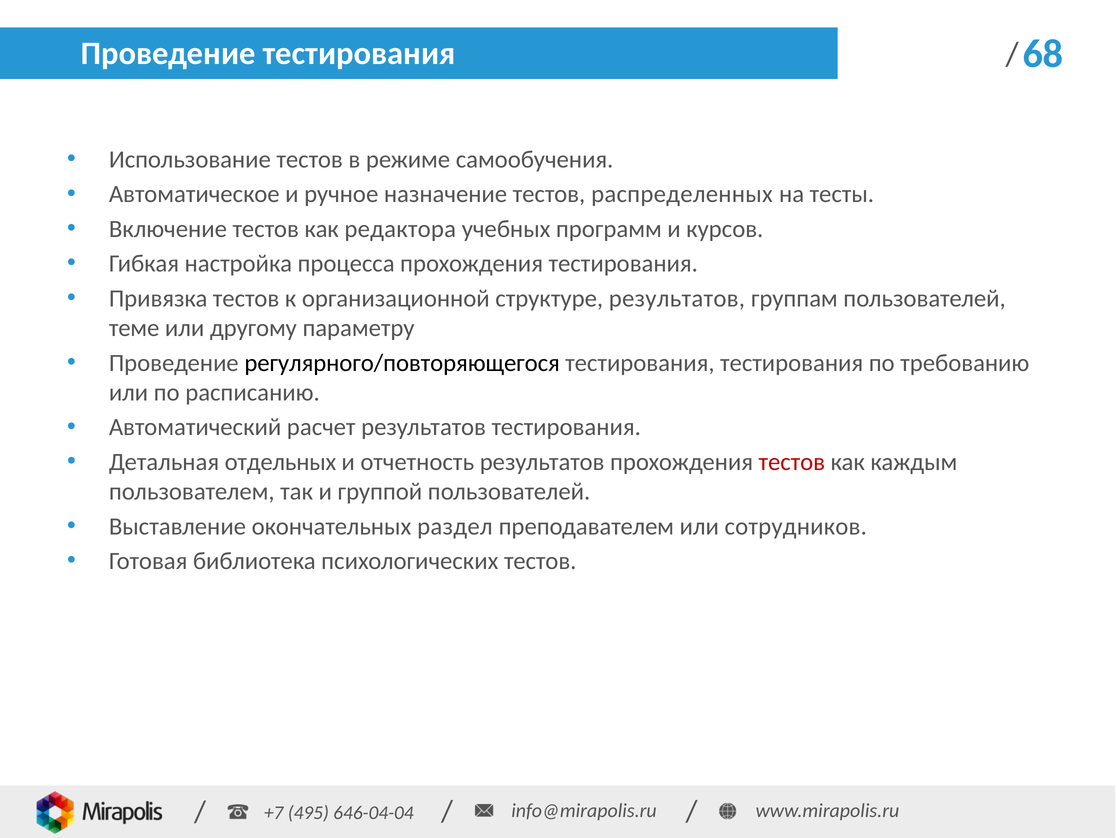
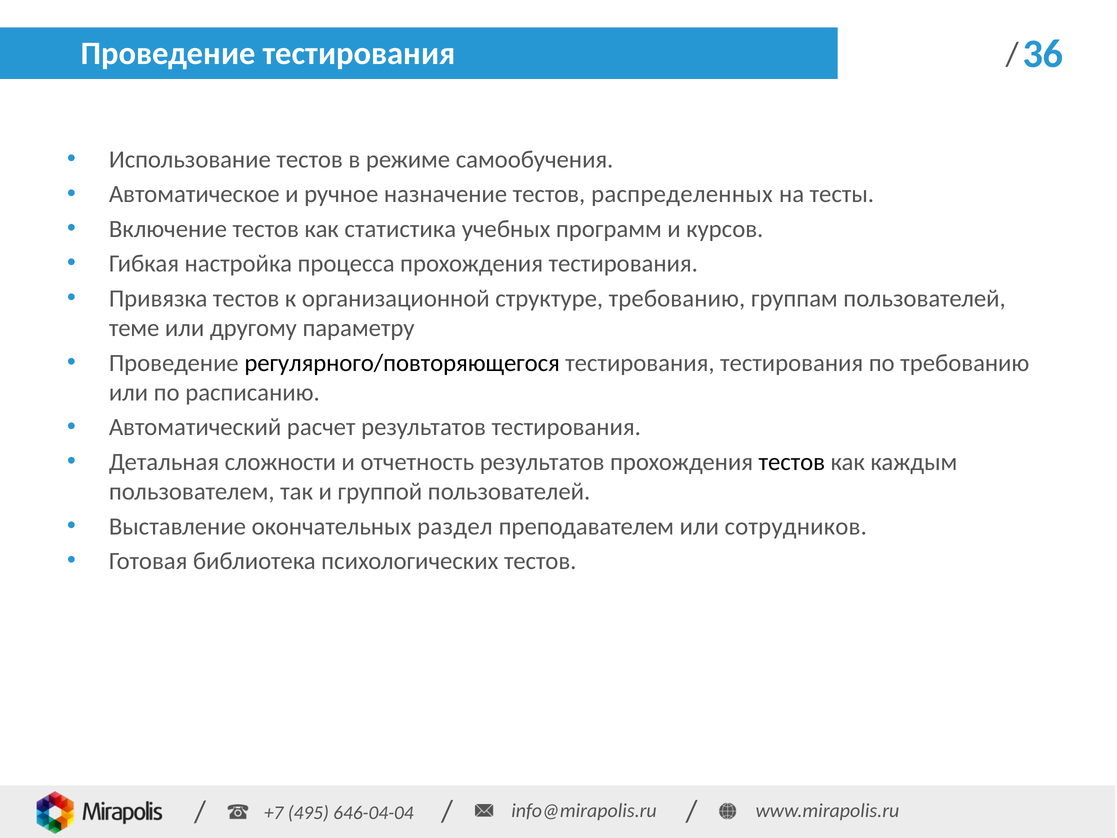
68: 68 -> 36 (1043, 54)
редактора: редактора -> статистика (400, 229)
структуре результатов: результатов -> требованию (677, 298)
отдельных: отдельных -> сложности (280, 462)
тестов colour: red -> black (792, 462)
